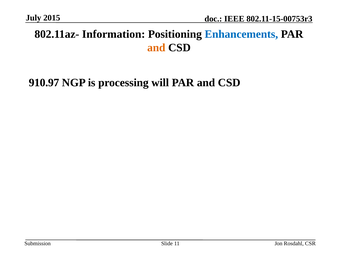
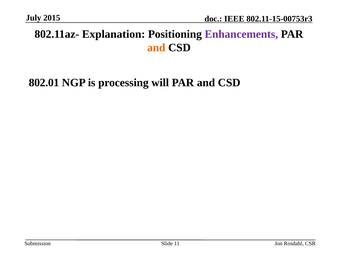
Information: Information -> Explanation (114, 34)
Enhancements colour: blue -> purple (241, 34)
910.97: 910.97 -> 802.01 (44, 82)
